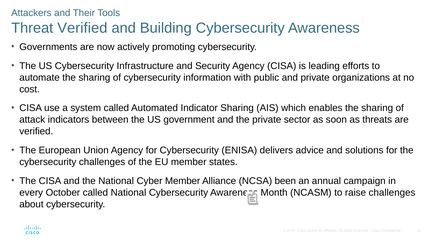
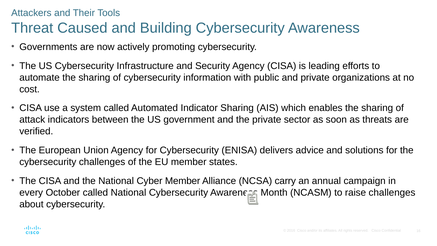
Threat Verified: Verified -> Caused (82, 28)
been: been -> carry (285, 181)
